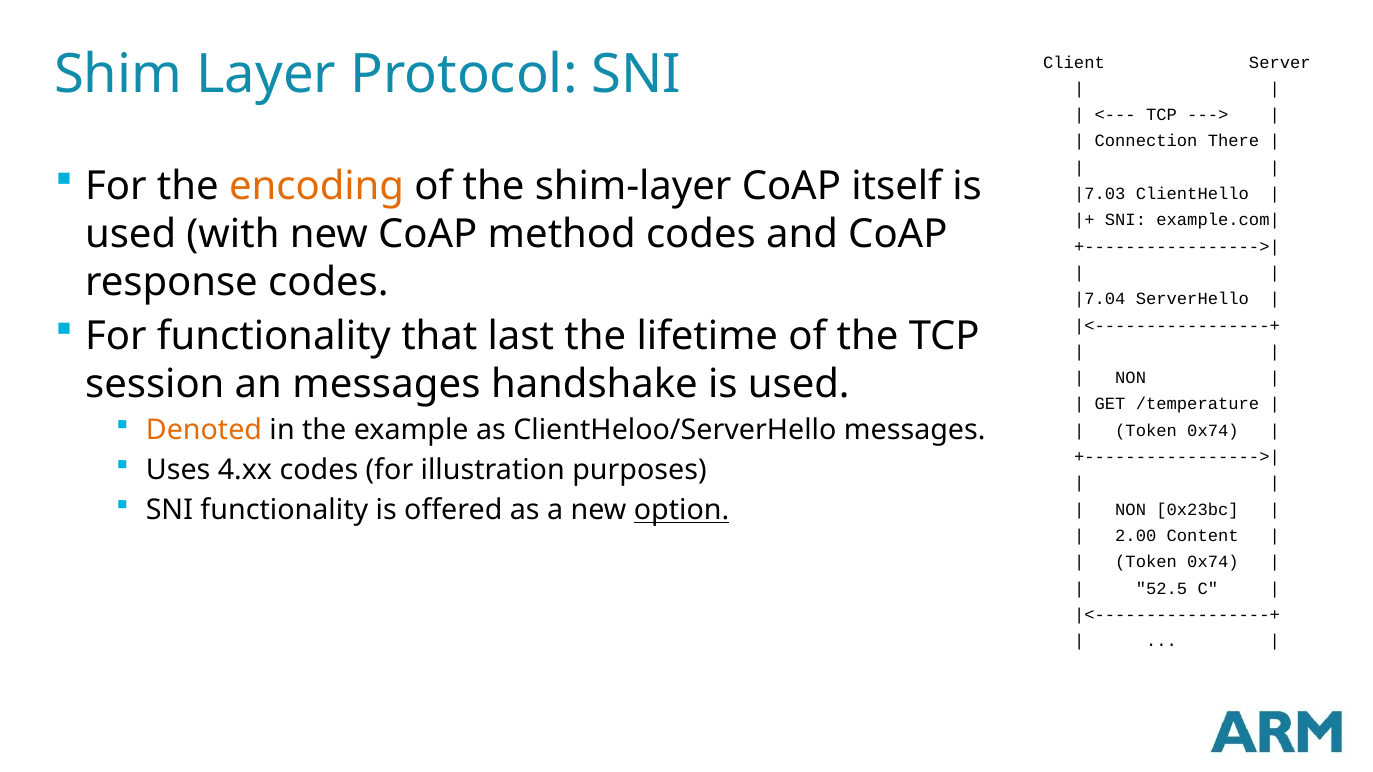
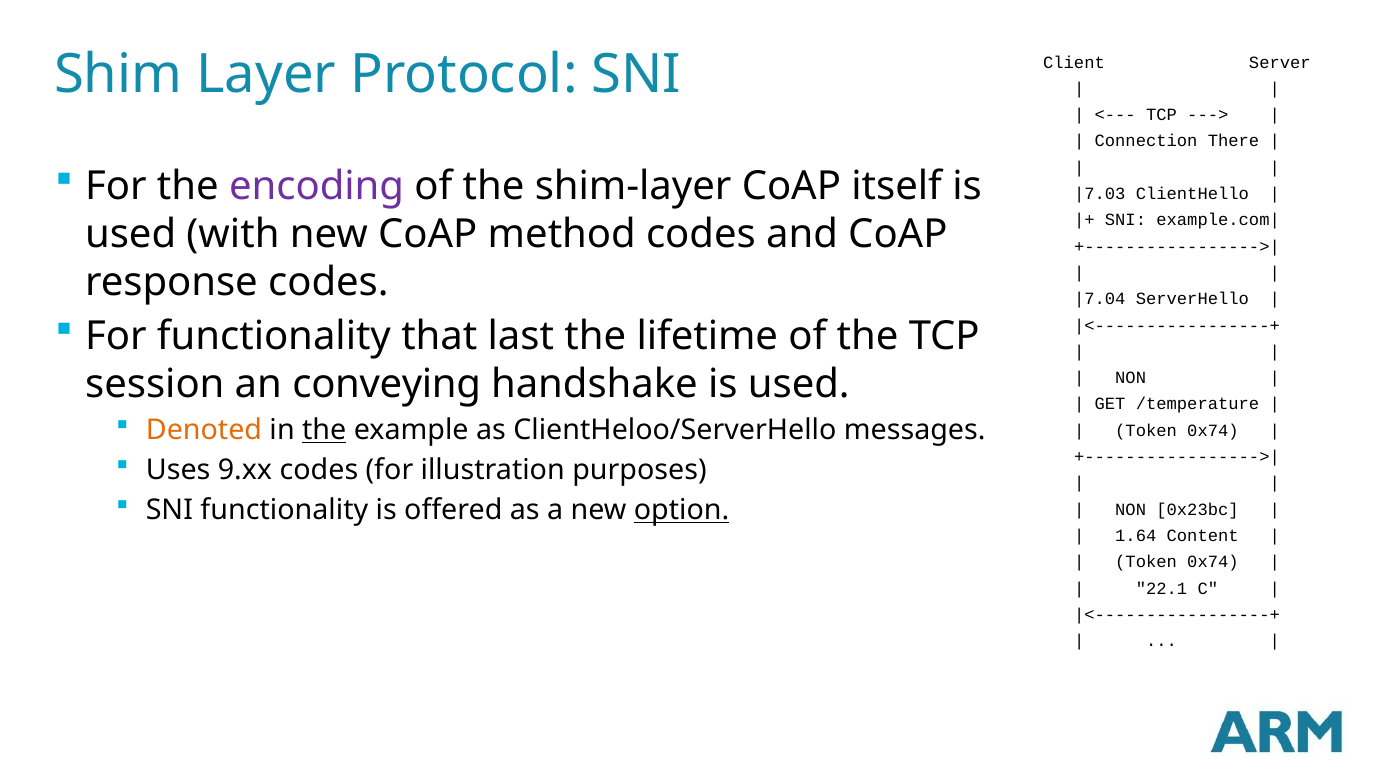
encoding colour: orange -> purple (317, 186)
an messages: messages -> conveying (387, 384)
the underline: none -> present (324, 430)
4.xx: 4.xx -> 9.xx (245, 470)
2.00: 2.00 -> 1.64 (1136, 536)
52.5: 52.5 -> 22.1 (1161, 589)
